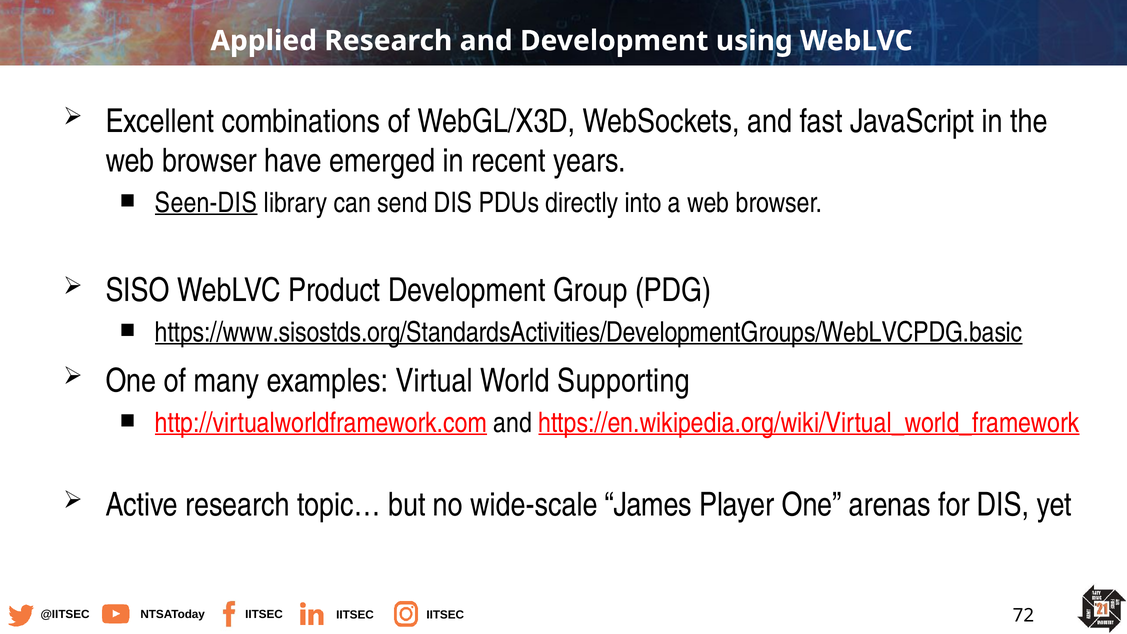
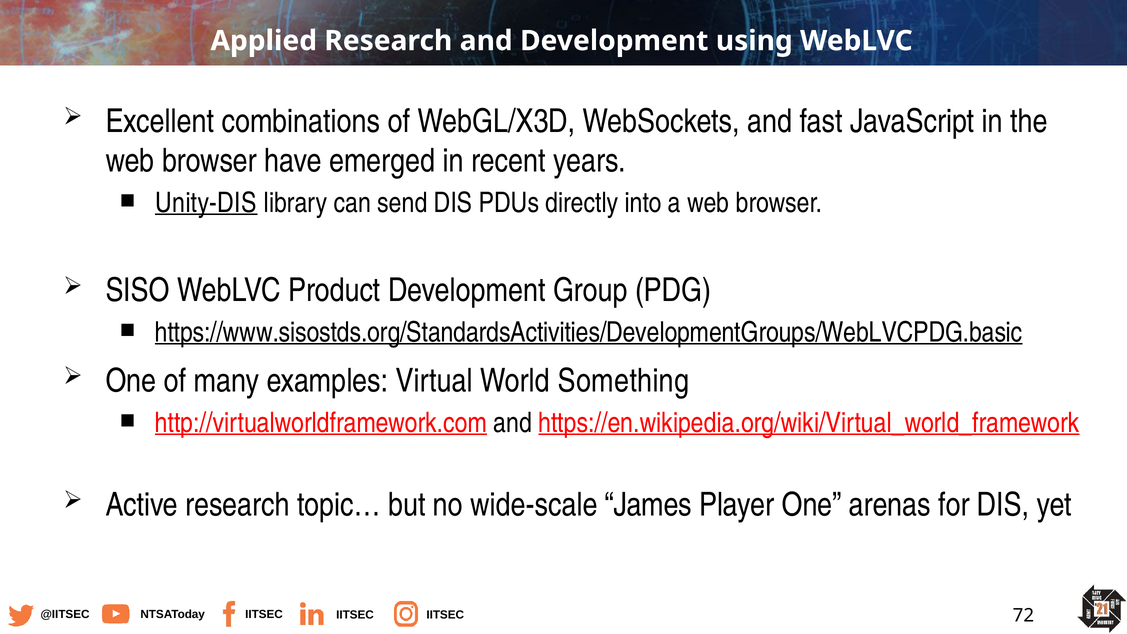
Seen-DIS: Seen-DIS -> Unity-DIS (206, 203)
Supporting: Supporting -> Something (624, 381)
